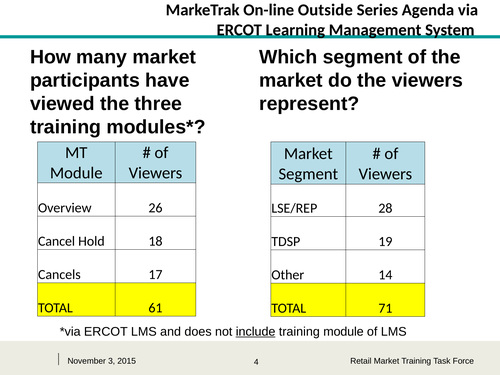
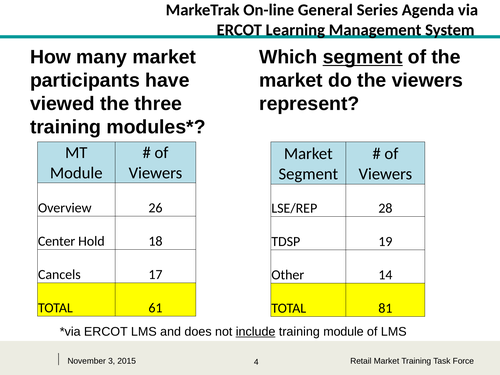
Outside: Outside -> General (325, 10)
segment underline: none -> present (363, 57)
Cancel: Cancel -> Center (57, 241)
71: 71 -> 81 (385, 308)
